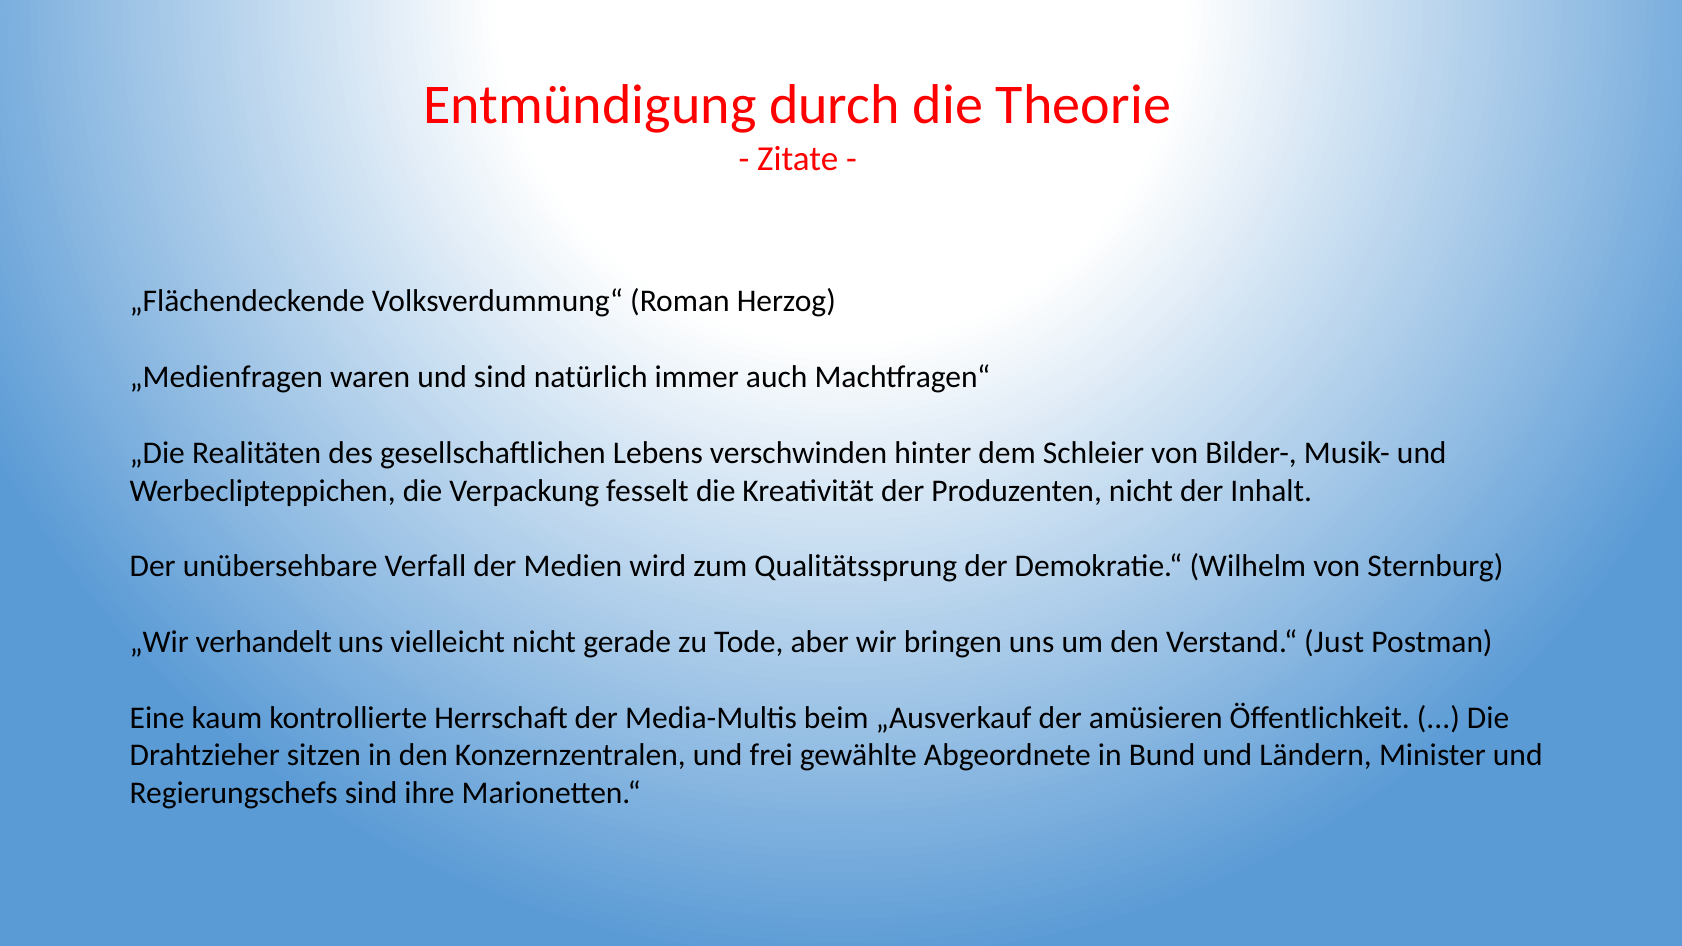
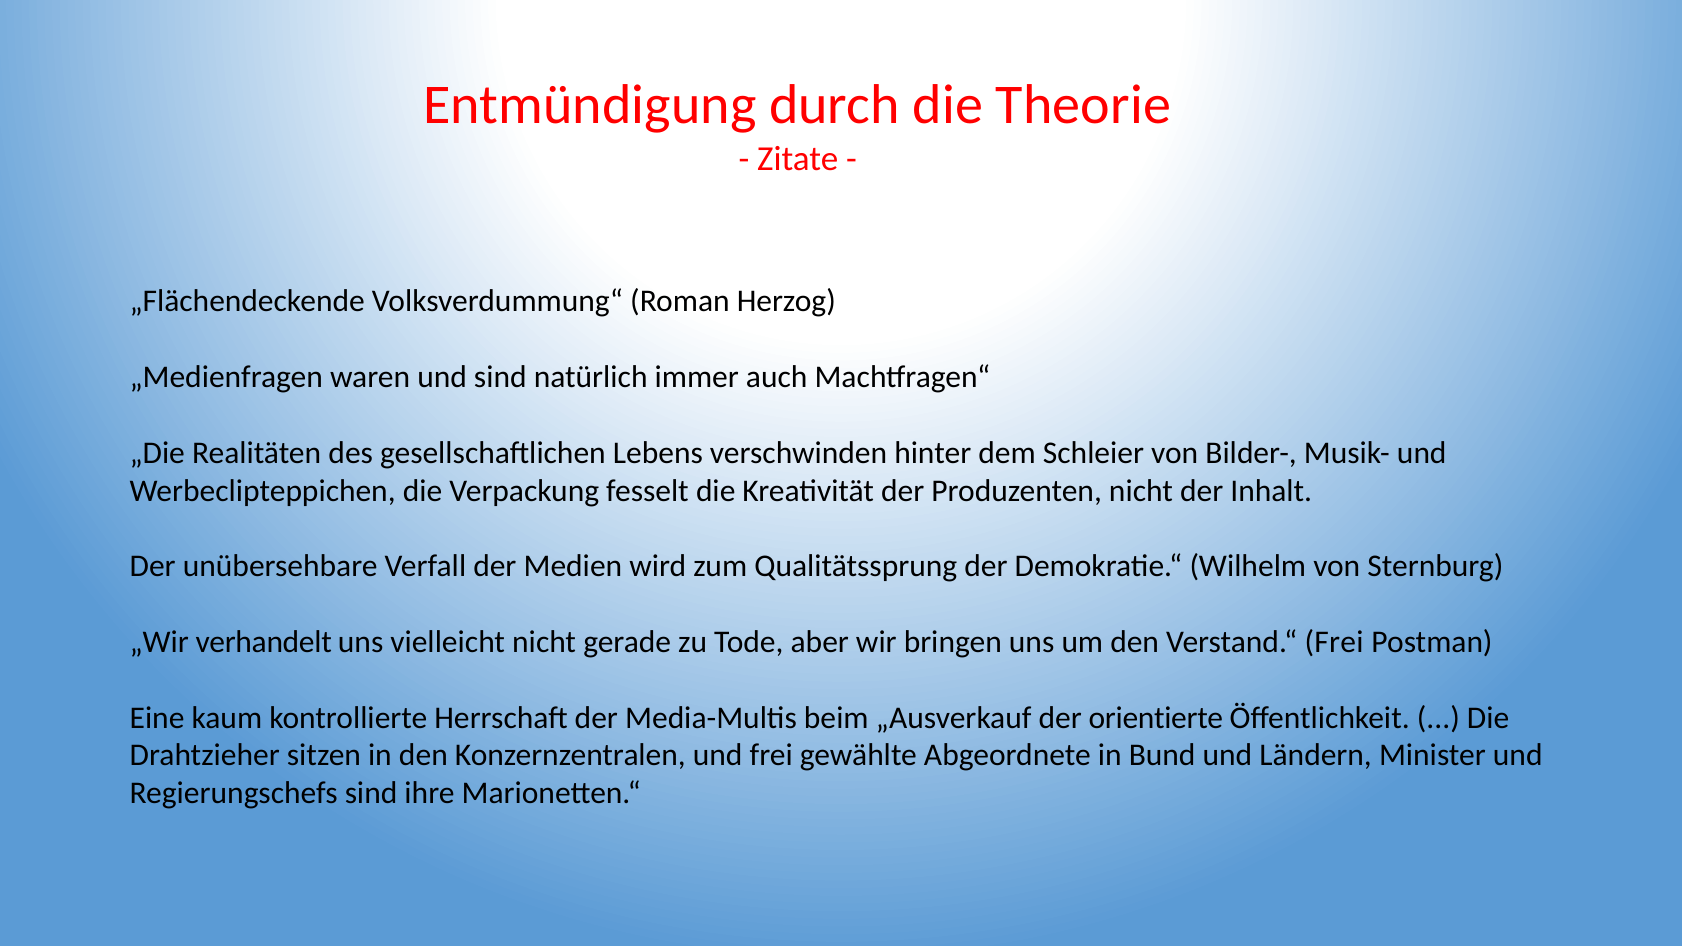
Verstand.“ Just: Just -> Frei (1334, 642)
amüsieren: amüsieren -> orientierte (1156, 718)
